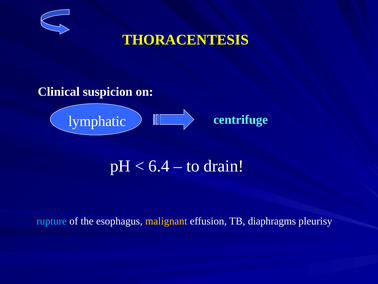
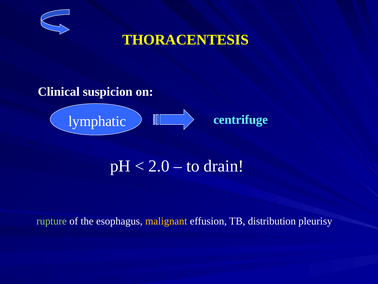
6.4: 6.4 -> 2.0 (159, 166)
rupture colour: light blue -> light green (52, 221)
diaphragms: diaphragms -> distribution (272, 221)
